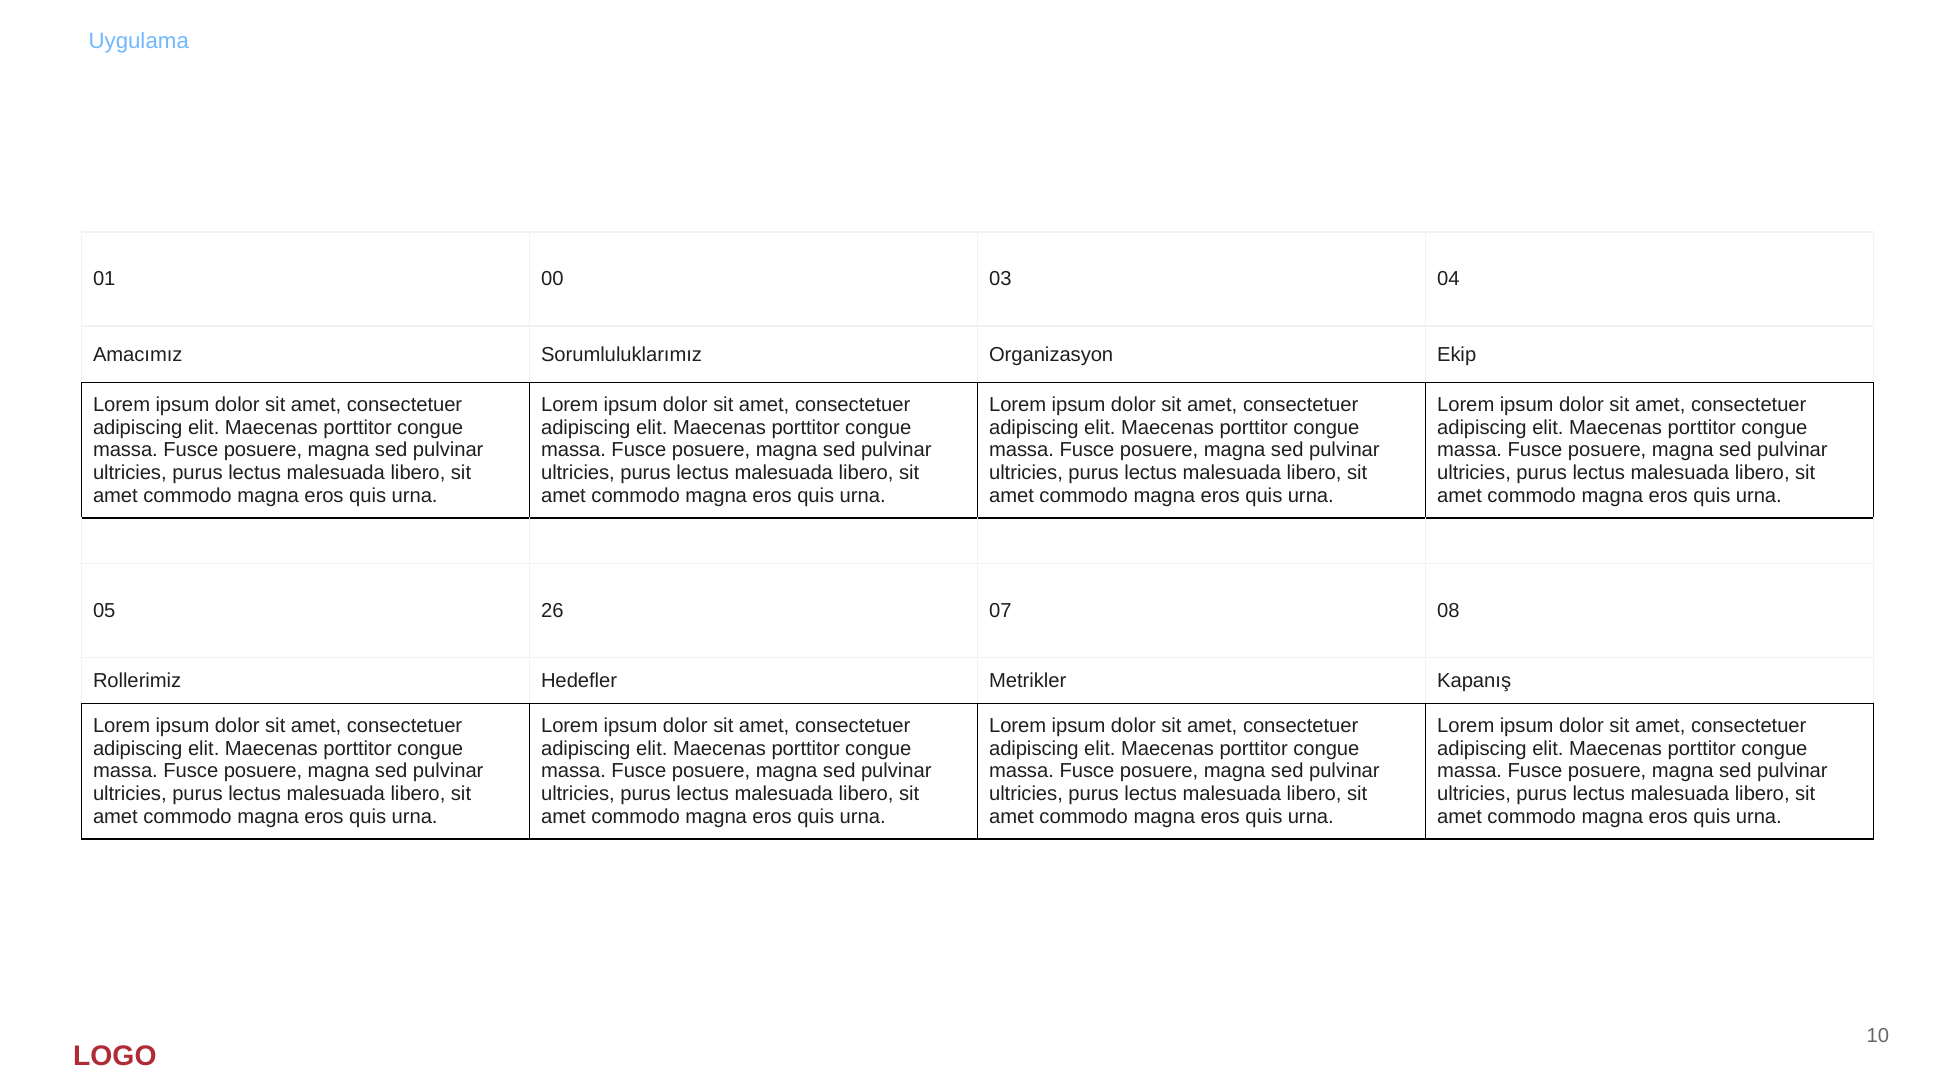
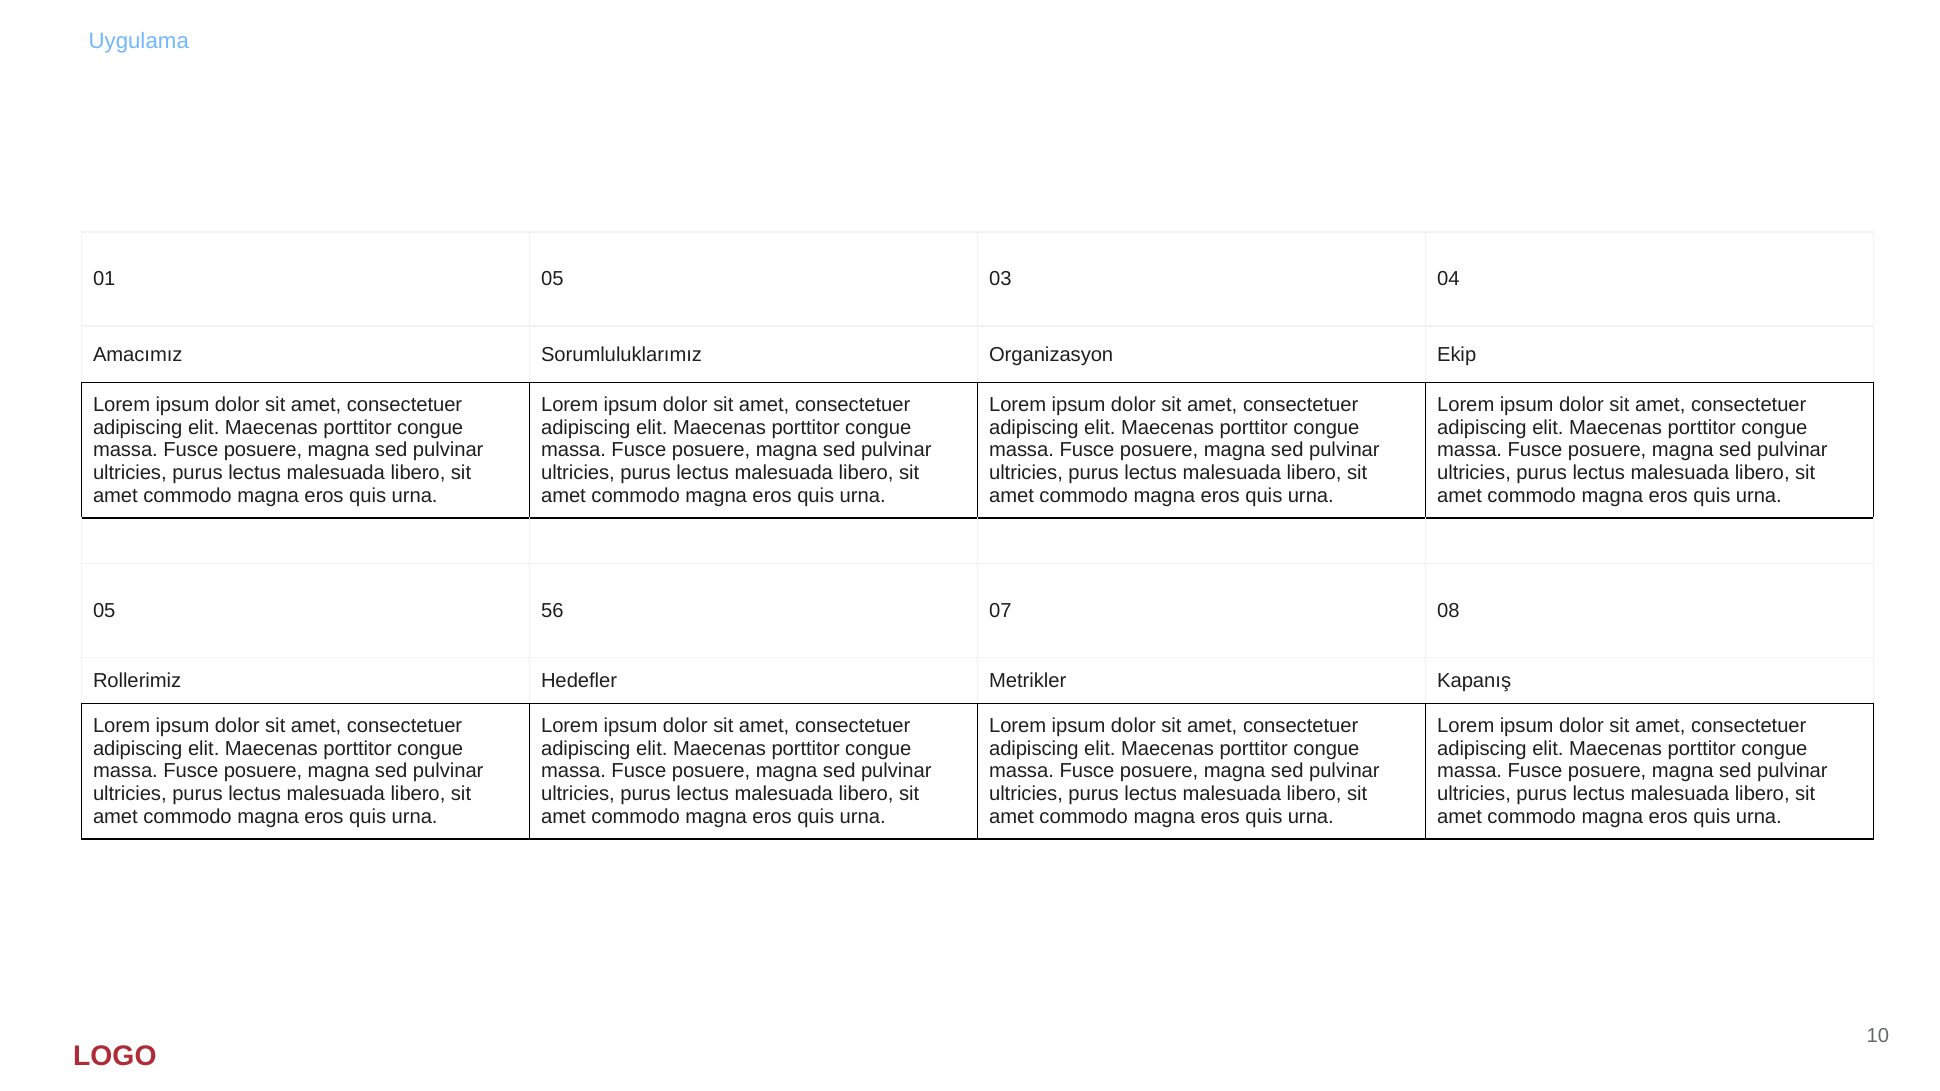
01 00: 00 -> 05 (552, 279)
26: 26 -> 56 (552, 611)
